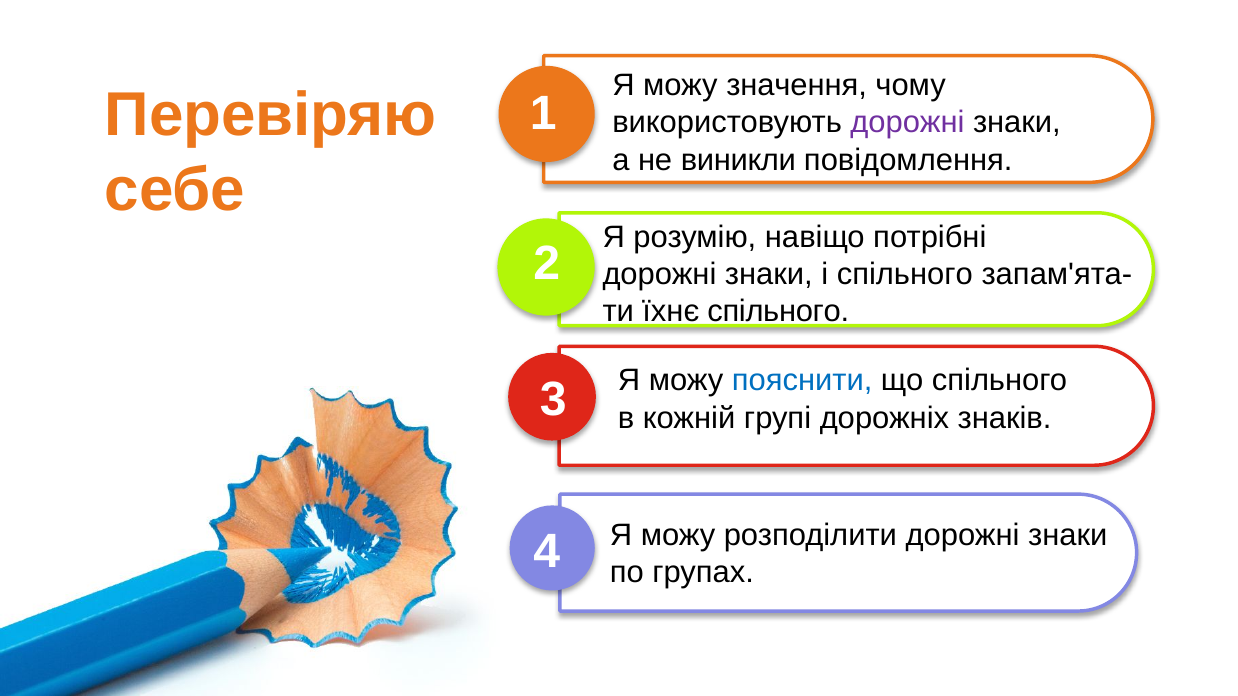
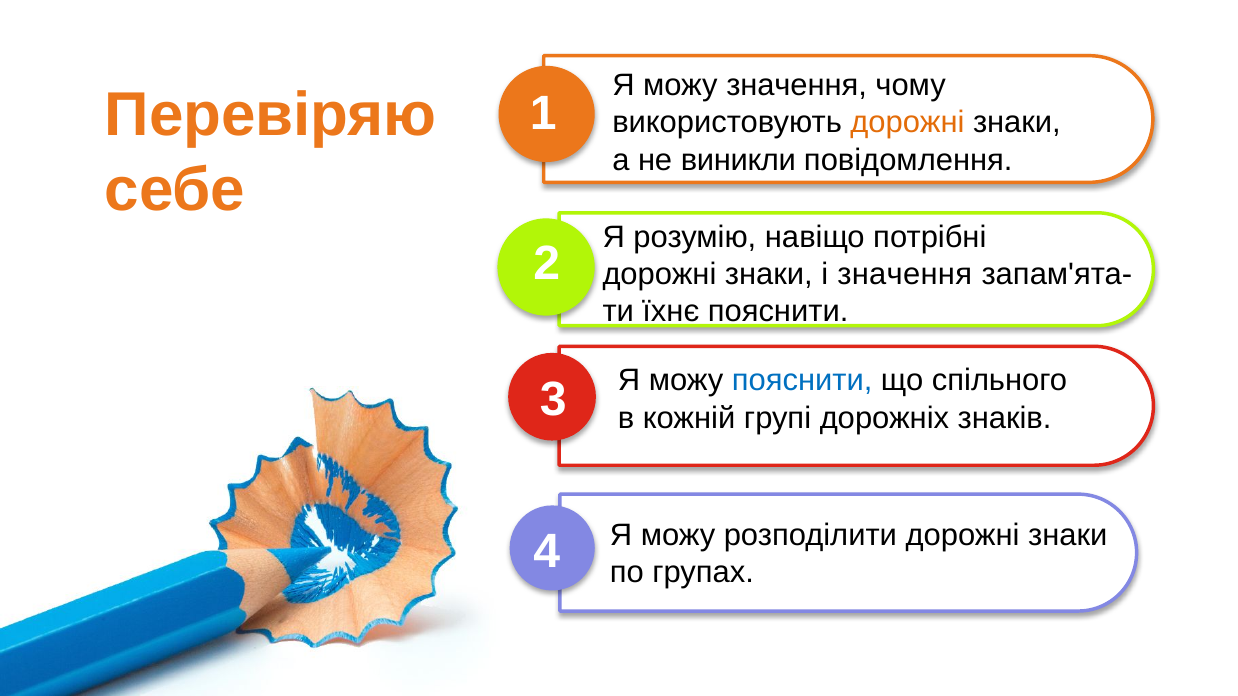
дорожні colour: purple -> orange (907, 123)
і спільного: спільного -> значення (905, 274)
їхнє спільного: спільного -> пояснити (778, 311)
